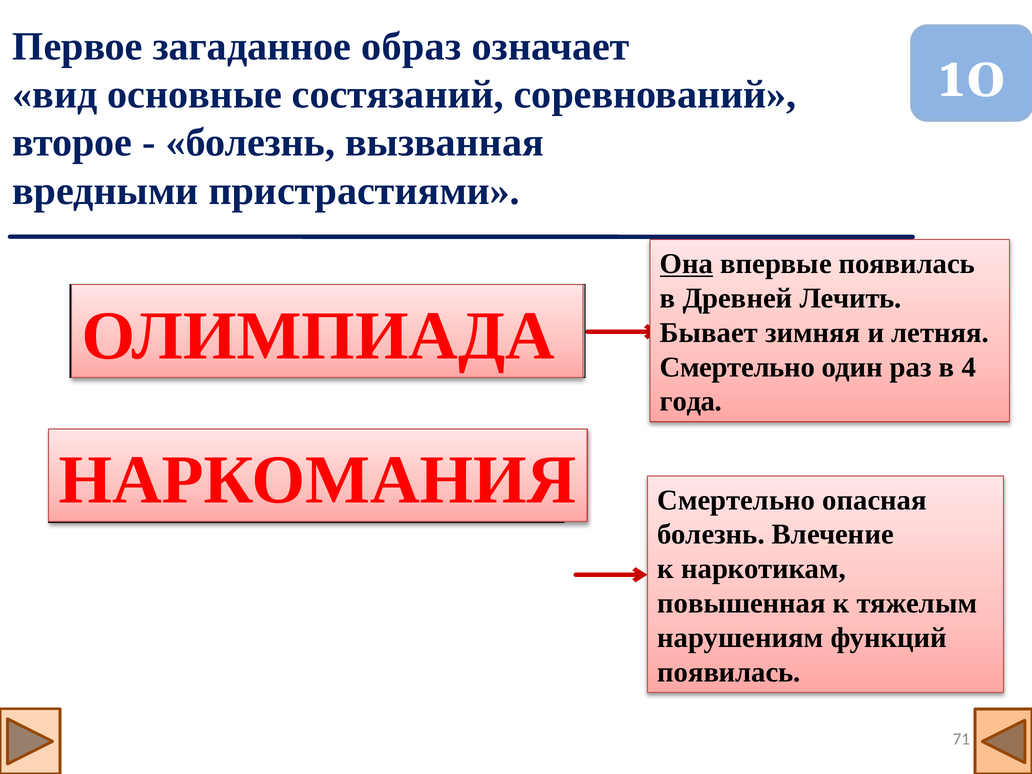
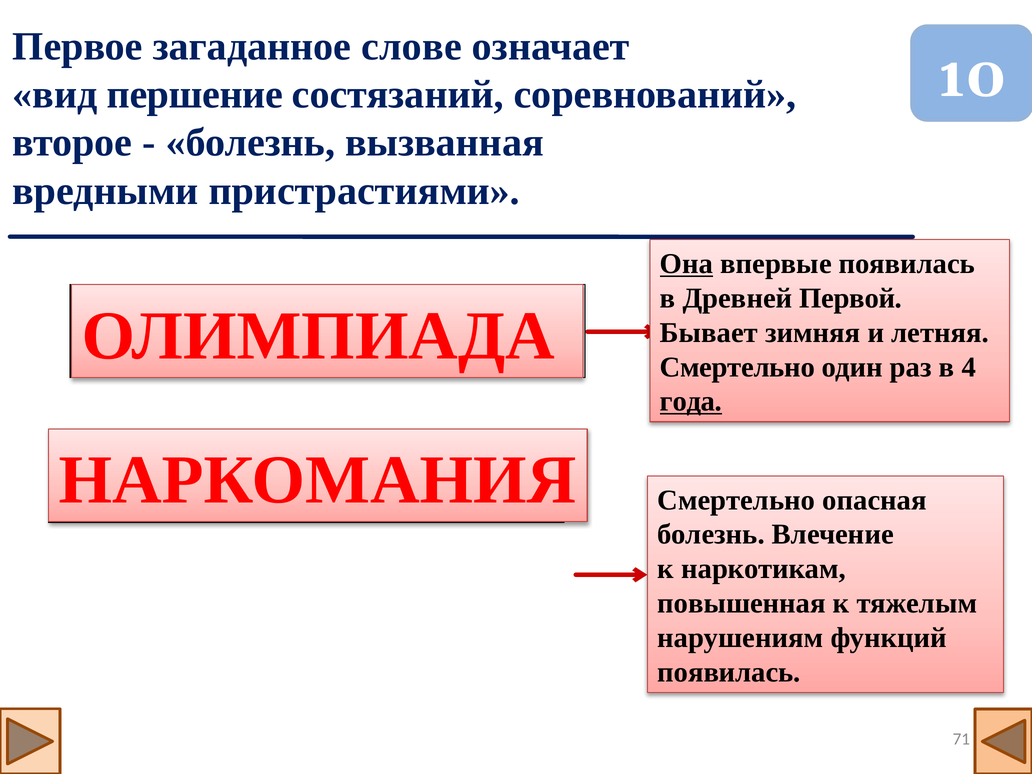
образ: образ -> слове (412, 46)
основные: основные -> першение (195, 94)
Лечить: Лечить -> Первой (851, 298)
года underline: none -> present (691, 402)
